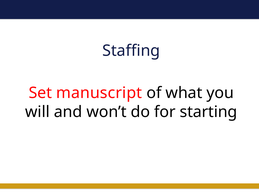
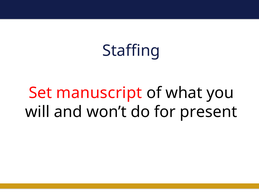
starting: starting -> present (208, 112)
